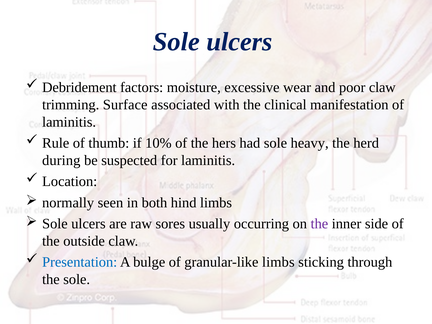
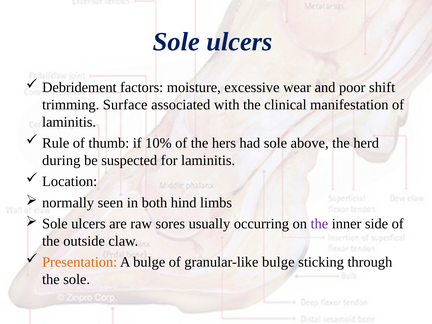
poor claw: claw -> shift (382, 87)
heavy: heavy -> above (310, 143)
Presentation colour: blue -> orange (80, 262)
granular-like limbs: limbs -> bulge (278, 262)
